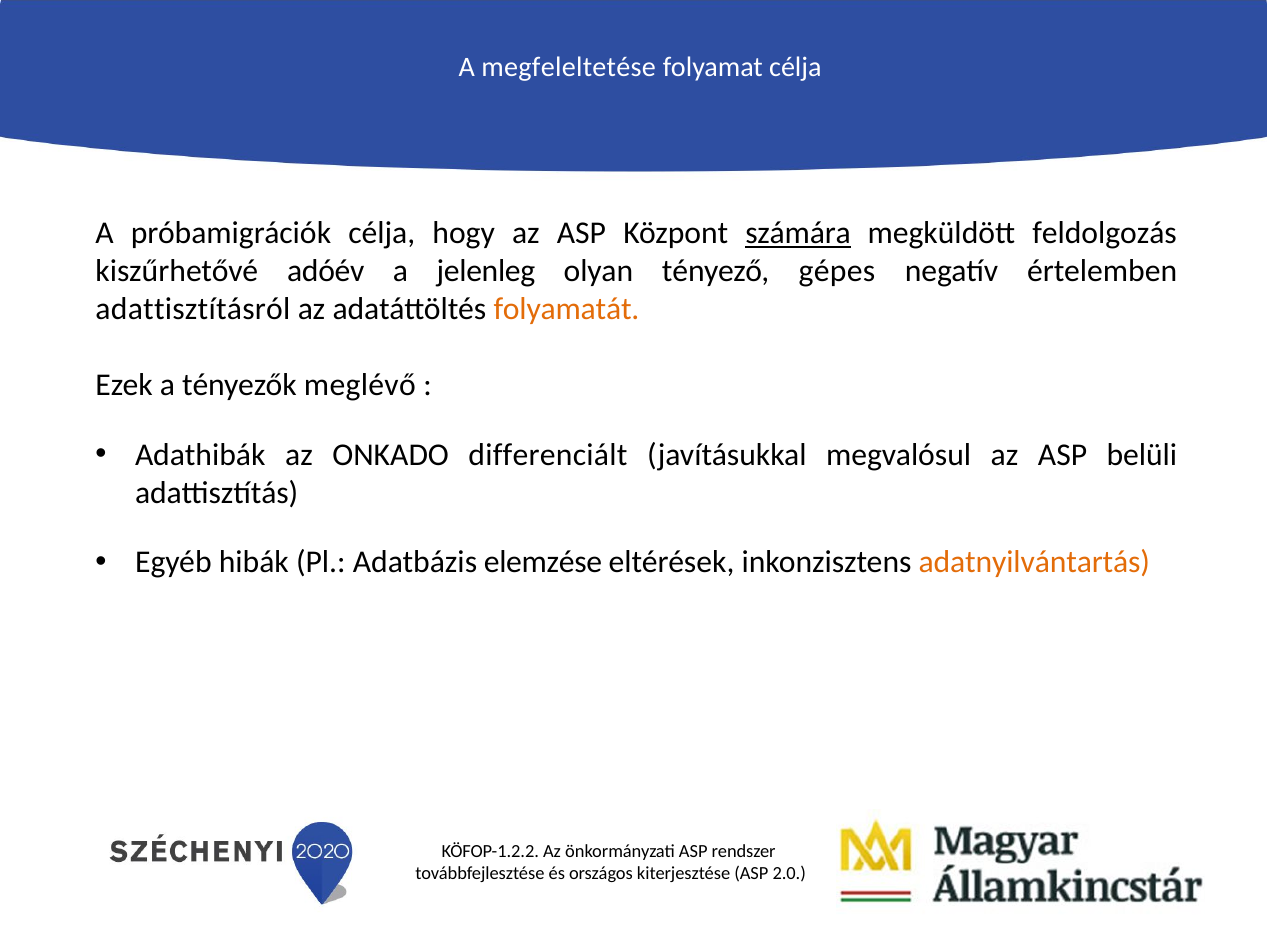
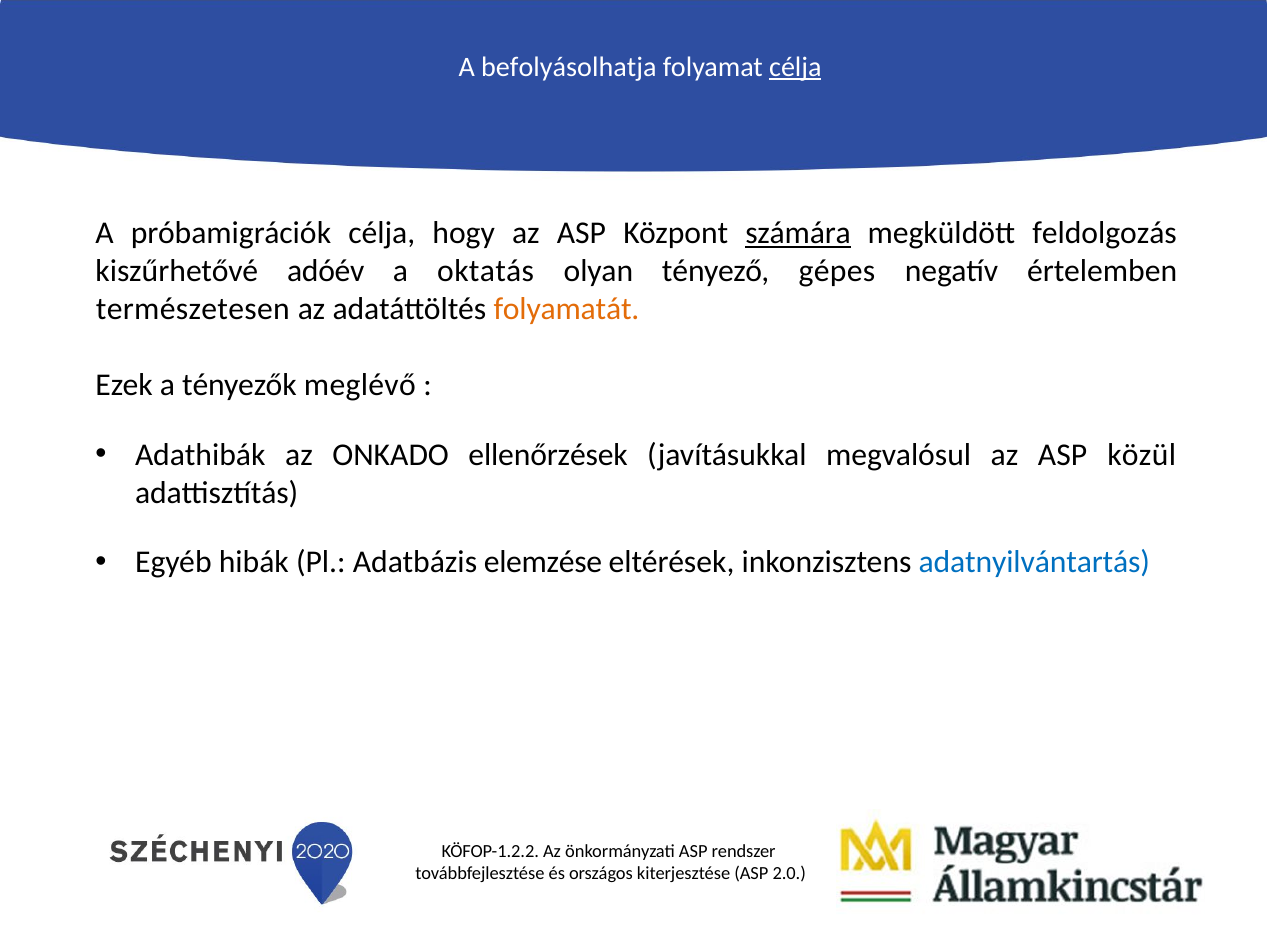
megfeleltetése: megfeleltetése -> befolyásolhatja (569, 67)
célja underline: none -> present (795, 67)
jelenleg: jelenleg -> oktatás (486, 271)
adattisztításról: adattisztításról -> természetesen (193, 309)
differenciált: differenciált -> ellenőrzések (548, 455)
belüli: belüli -> közül (1142, 455)
adatnyilvántartás colour: orange -> blue (1034, 563)
